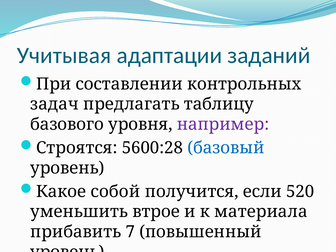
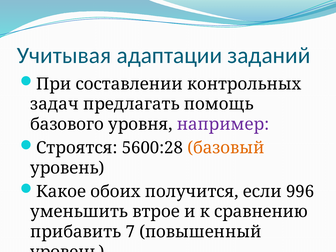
таблицу: таблицу -> помощь (219, 104)
базовый colour: blue -> orange (226, 148)
собой: собой -> обоих (116, 192)
520: 520 -> 996 (300, 192)
материала: материала -> сравнению (261, 212)
